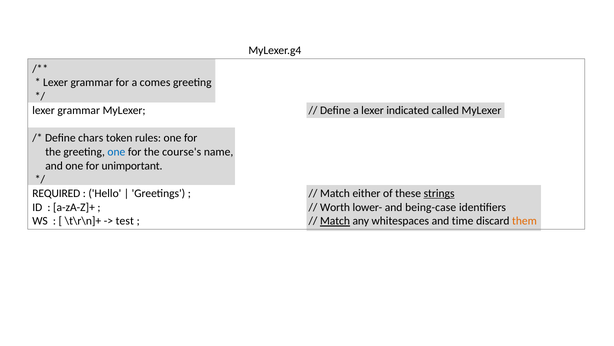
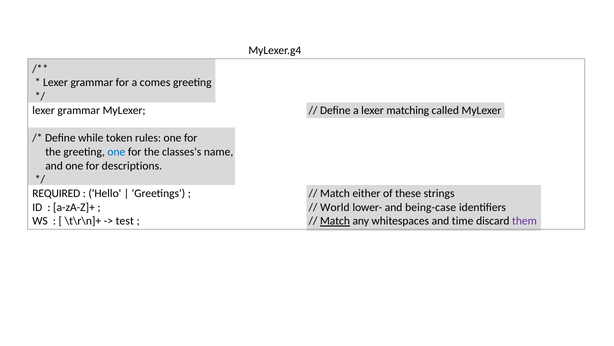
indicated: indicated -> matching (408, 110)
chars: chars -> while (91, 138)
course's: course's -> classes's (182, 152)
unimportant: unimportant -> descriptions (132, 165)
strings underline: present -> none (439, 193)
Worth: Worth -> World (335, 207)
them colour: orange -> purple (524, 221)
